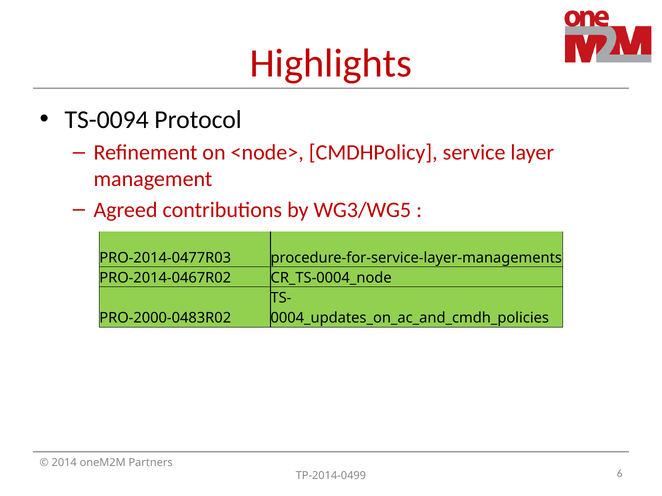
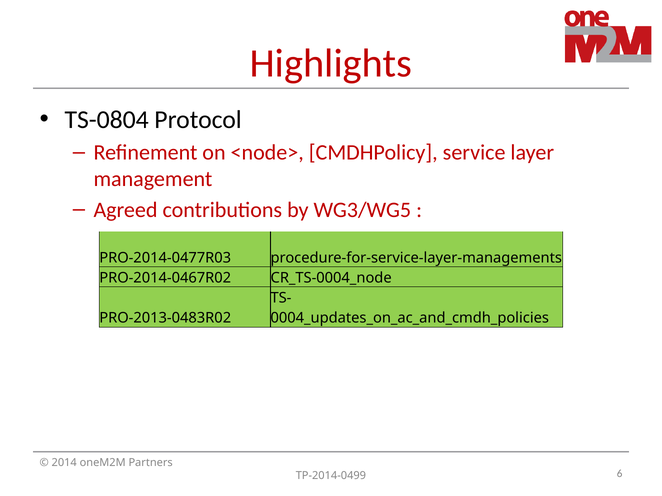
TS-0094: TS-0094 -> TS-0804 (107, 120)
PRO-2000-0483R02: PRO-2000-0483R02 -> PRO-2013-0483R02 (165, 318)
